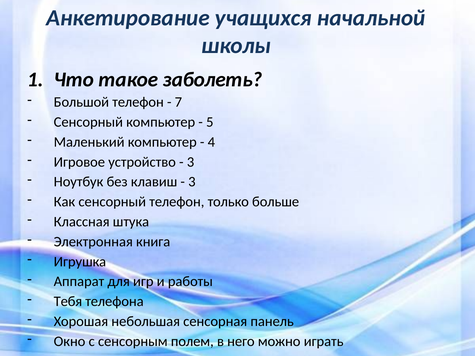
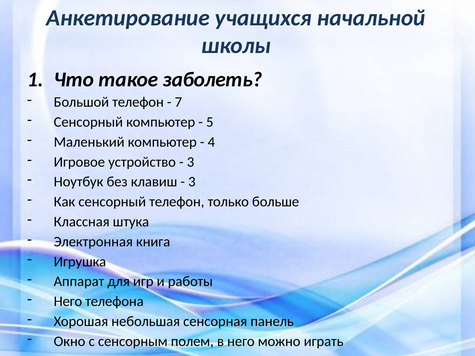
Тебя: Тебя -> Него (68, 302)
